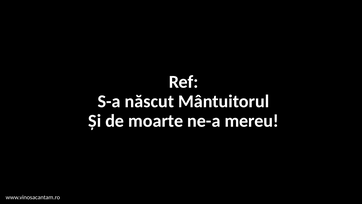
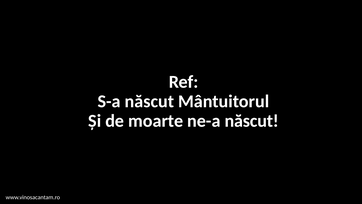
ne-a mereu: mereu -> născut (252, 121)
